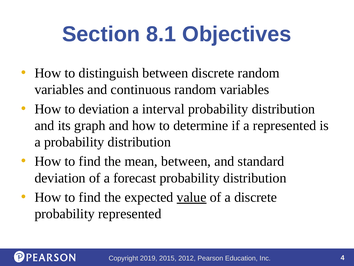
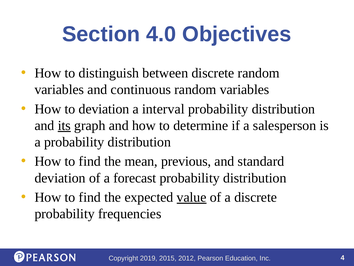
8.1: 8.1 -> 4.0 (161, 34)
its underline: none -> present (64, 125)
a represented: represented -> salesperson (285, 125)
mean between: between -> previous (186, 161)
probability represented: represented -> frequencies (130, 213)
